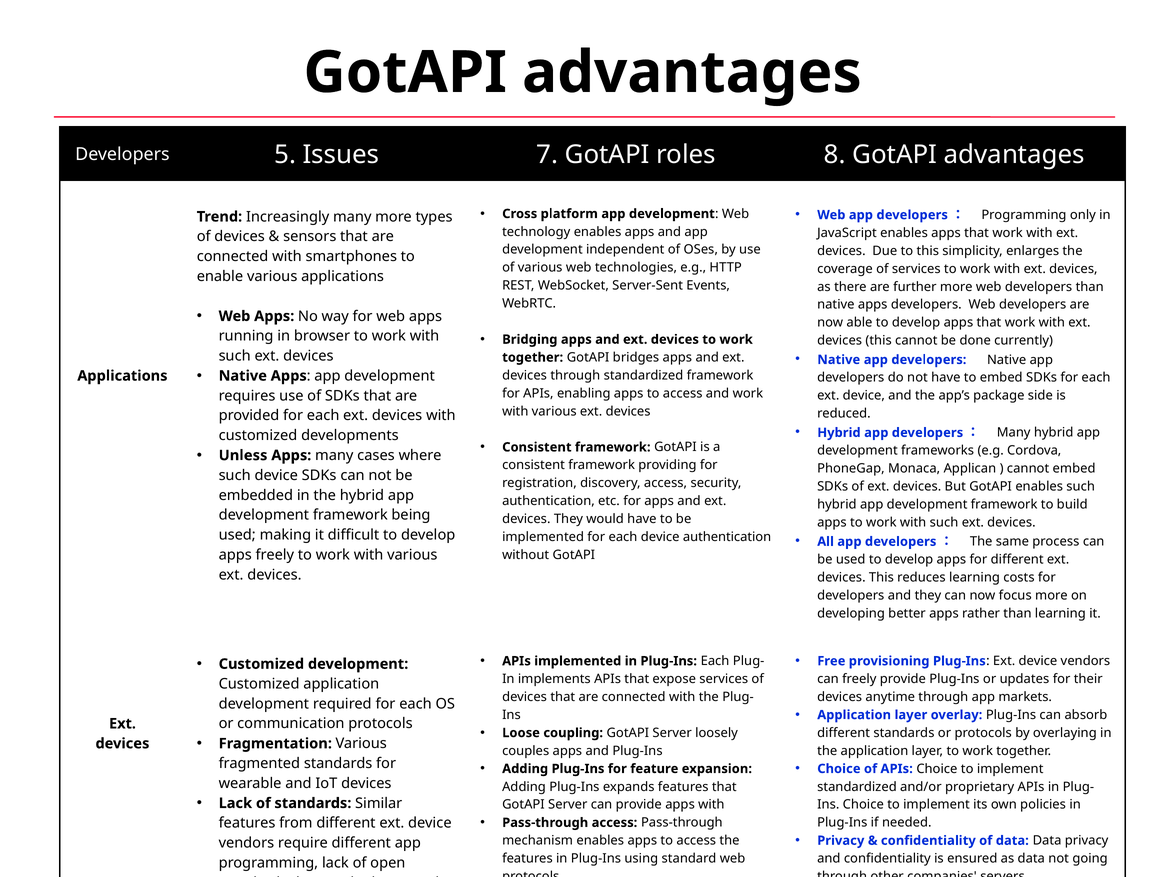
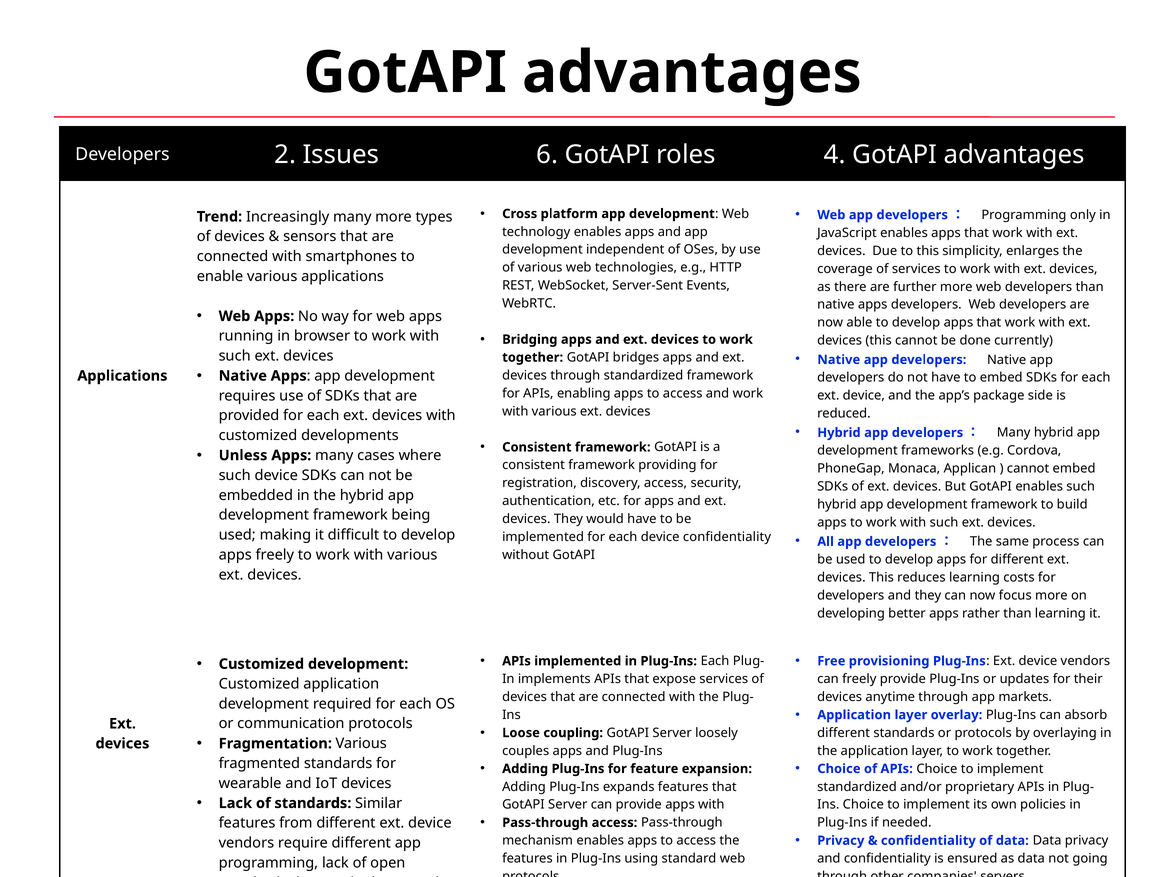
5: 5 -> 2 (285, 155)
7: 7 -> 6 (547, 155)
8: 8 -> 4 (835, 155)
device authentication: authentication -> confidentiality (727, 537)
